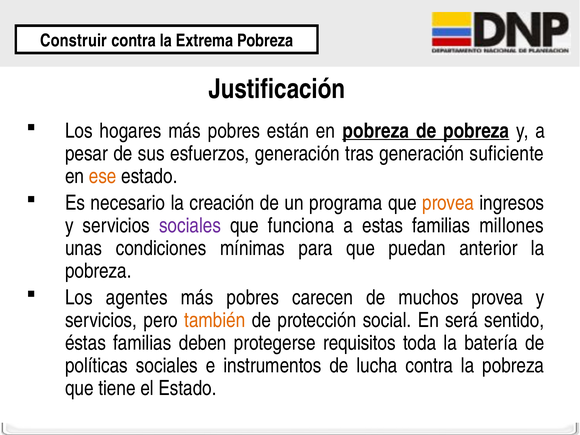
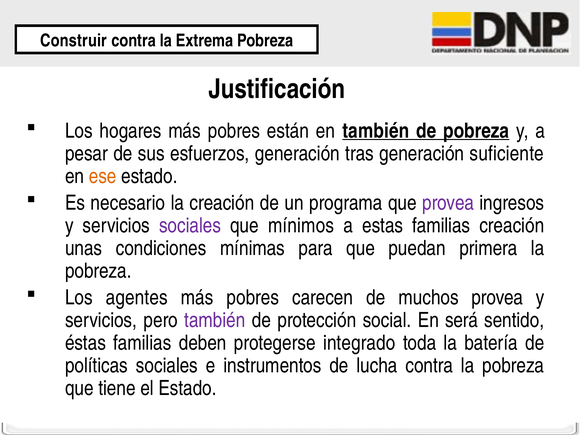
en pobreza: pobreza -> también (376, 131)
provea colour: orange -> purple (448, 203)
funciona: funciona -> mínimos (301, 226)
familias millones: millones -> creación (512, 226)
anterior: anterior -> primera (488, 248)
también colour: orange -> purple (215, 320)
requisitos: requisitos -> integrado (359, 343)
